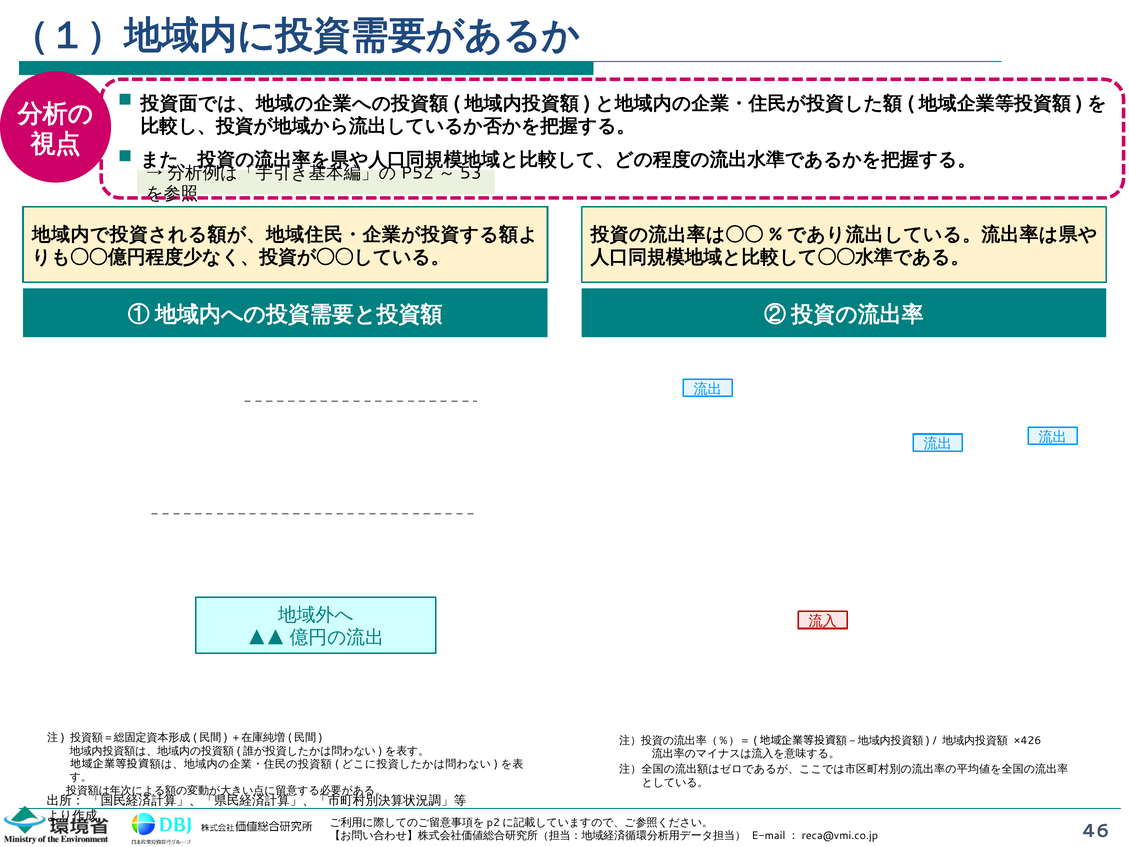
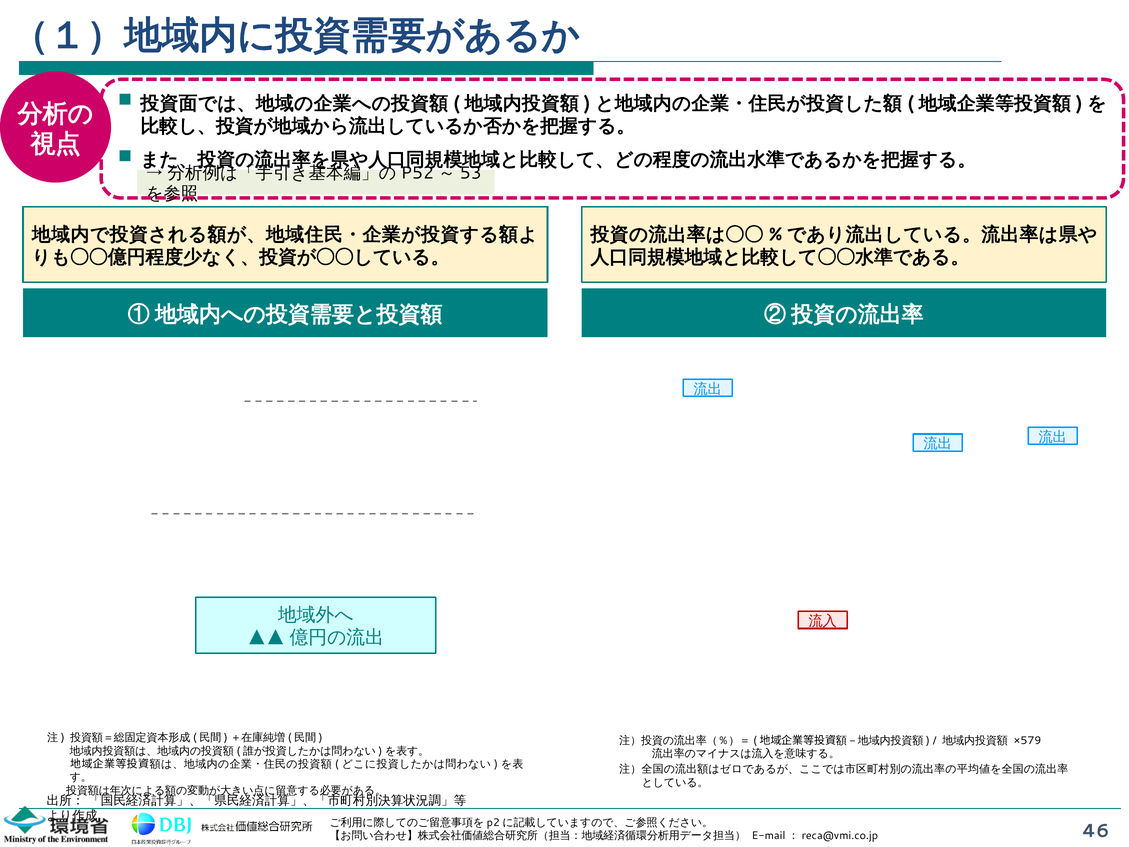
×426: ×426 -> ×579 (1027, 740)
